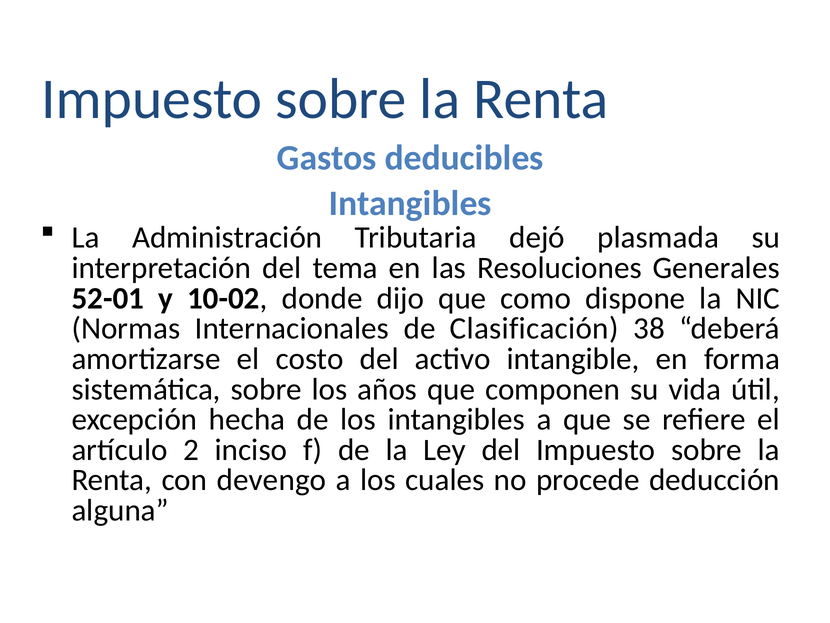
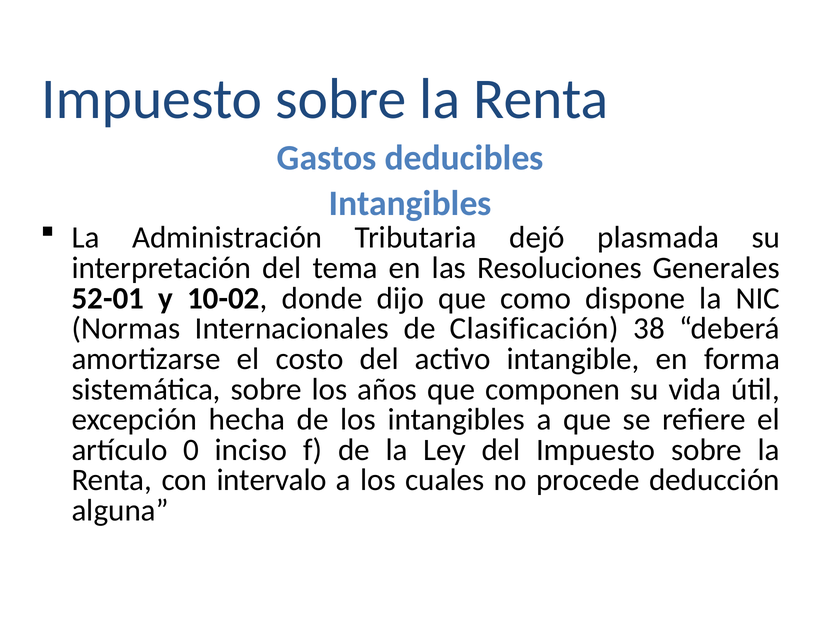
2: 2 -> 0 (191, 450)
devengo: devengo -> intervalo (272, 480)
